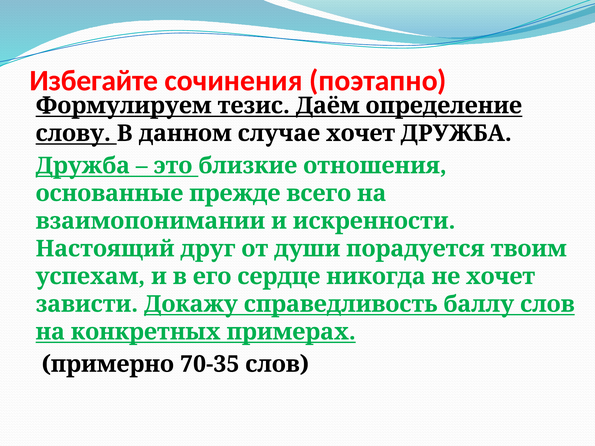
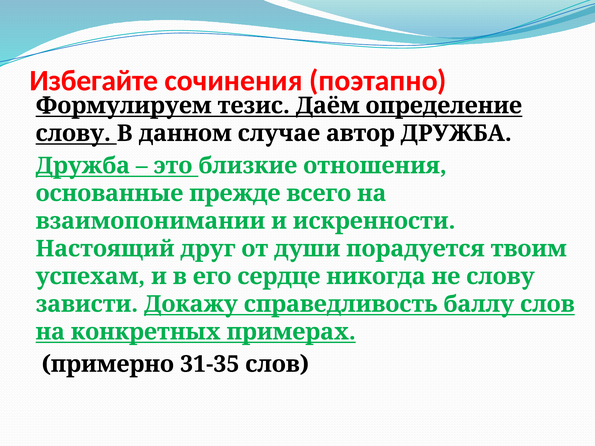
случае хочет: хочет -> автор (361, 133)
не хочет: хочет -> слову (500, 277)
70-35: 70-35 -> 31-35 (210, 364)
